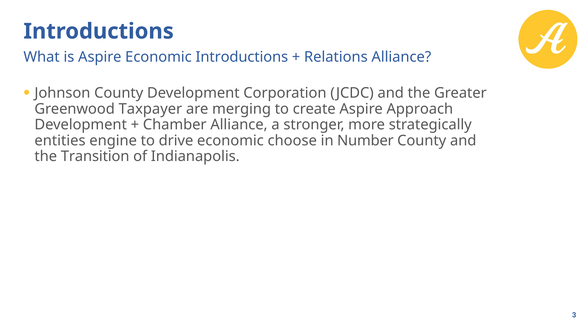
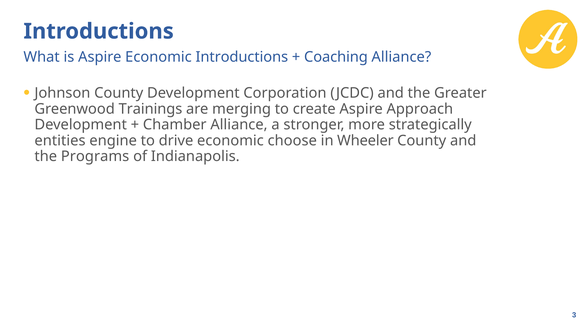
Relations: Relations -> Coaching (336, 57)
Taxpayer: Taxpayer -> Trainings (150, 109)
Number: Number -> Wheeler (365, 141)
Transition: Transition -> Programs (95, 156)
